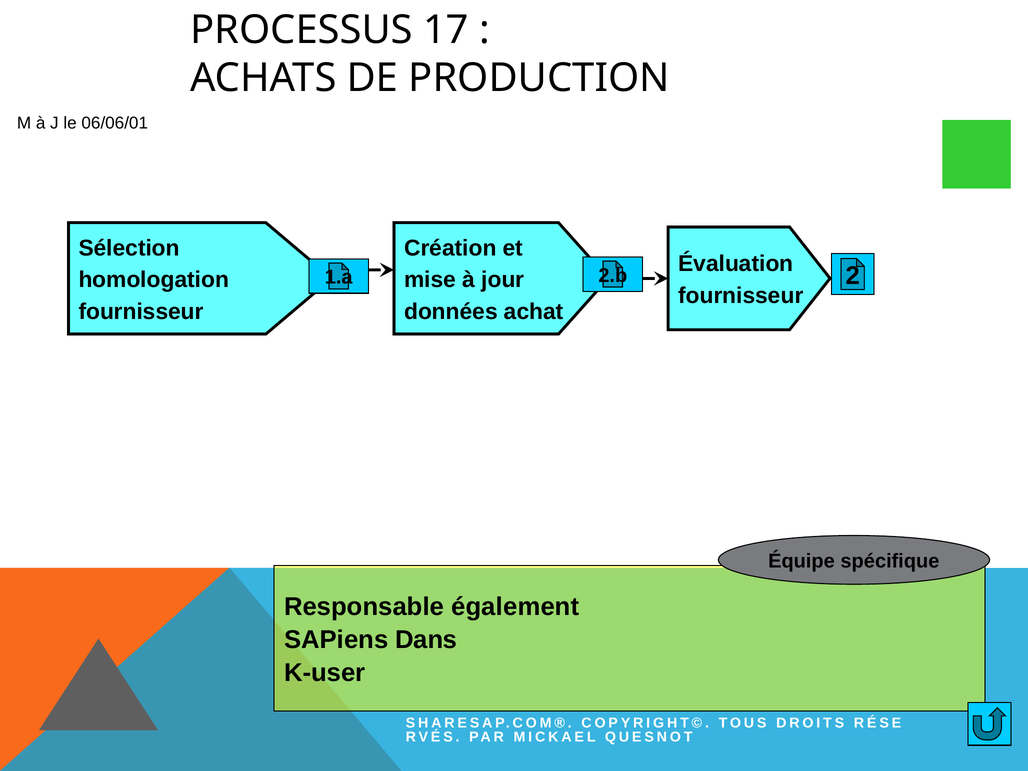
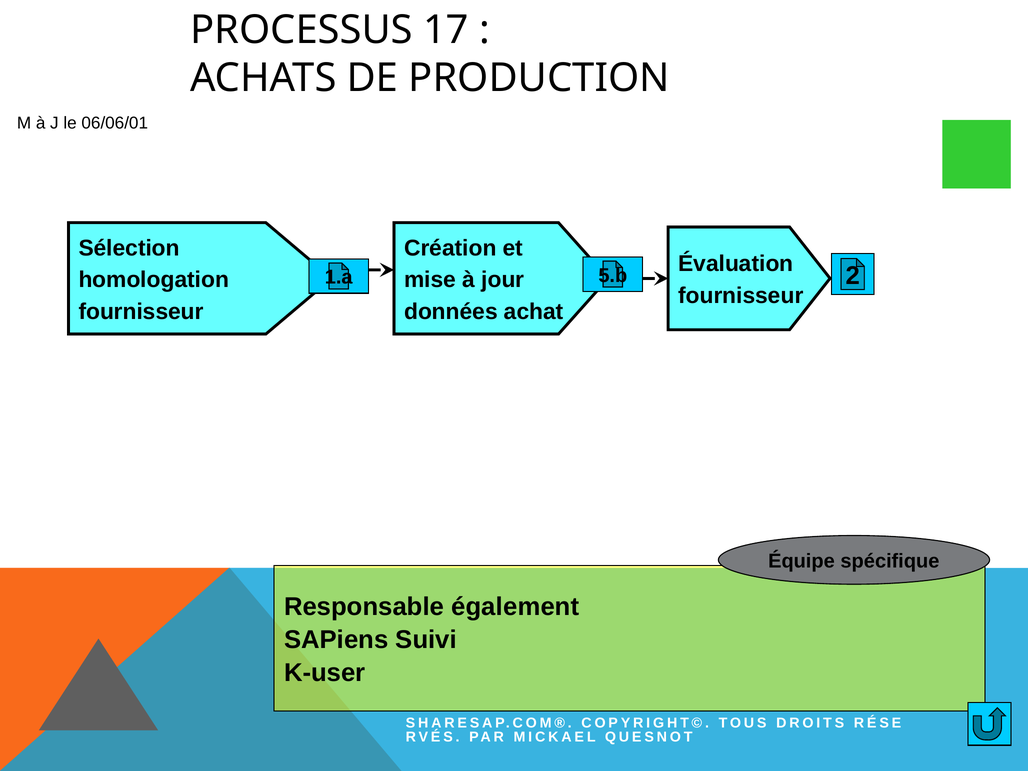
2.b: 2.b -> 5.b (613, 275)
Dans: Dans -> Suivi (426, 640)
